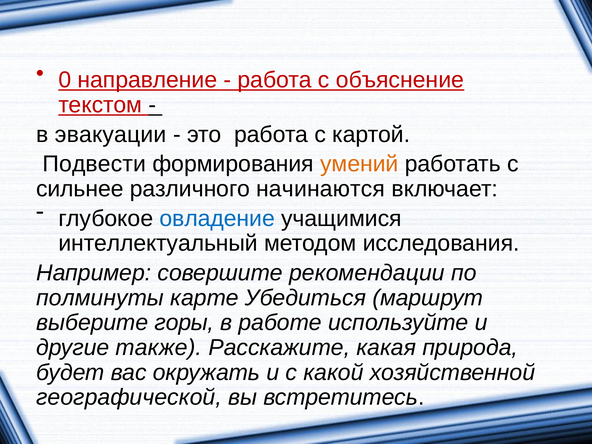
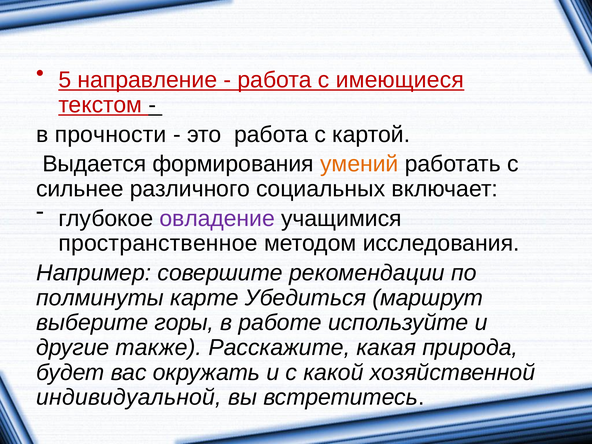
0: 0 -> 5 (65, 80)
объяснение: объяснение -> имеющиеся (400, 80)
эвакуации: эвакуации -> прочности (111, 134)
Подвести: Подвести -> Выдается (94, 164)
начинаются: начинаются -> социальных (321, 189)
овладение colour: blue -> purple (217, 219)
интеллектуальный: интеллектуальный -> пространственное (158, 243)
географической: географической -> индивидуальной (129, 397)
